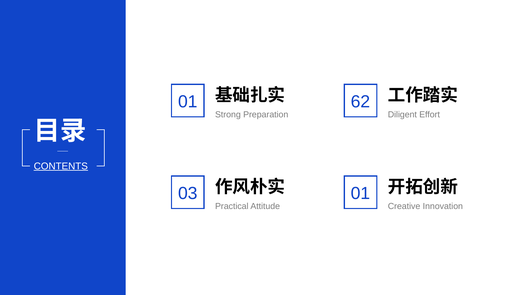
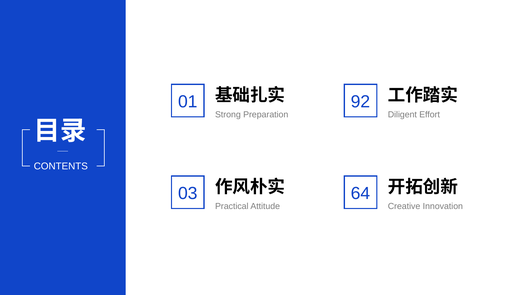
62: 62 -> 92 (361, 102)
CONTENTS underline: present -> none (61, 166)
01: 01 -> 64 (361, 194)
